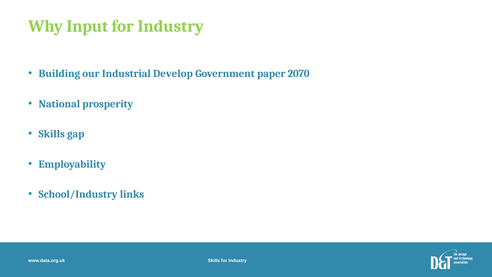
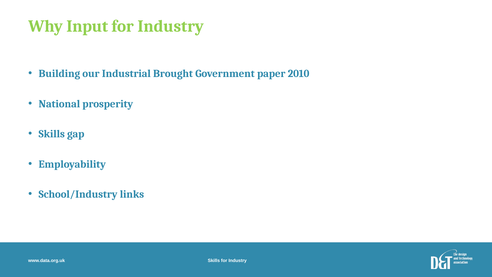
Develop: Develop -> Brought (173, 74)
2070: 2070 -> 2010 (299, 74)
